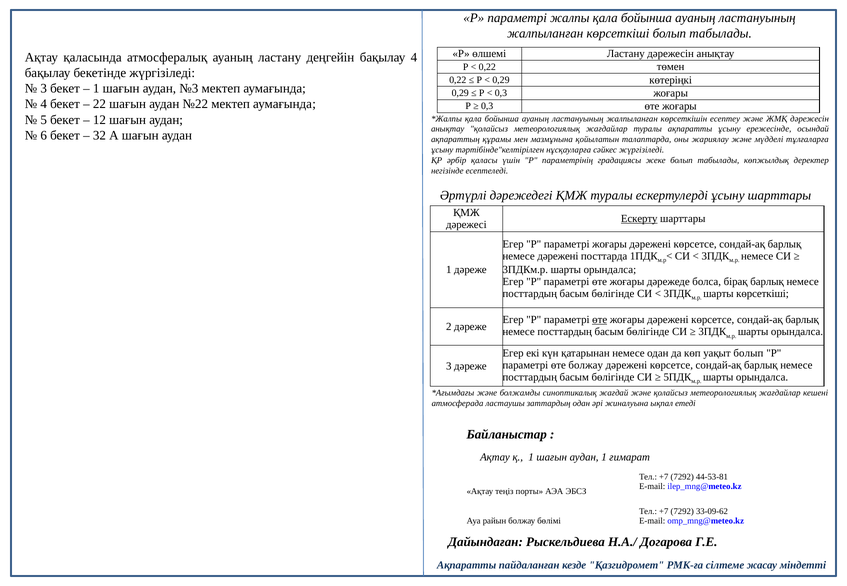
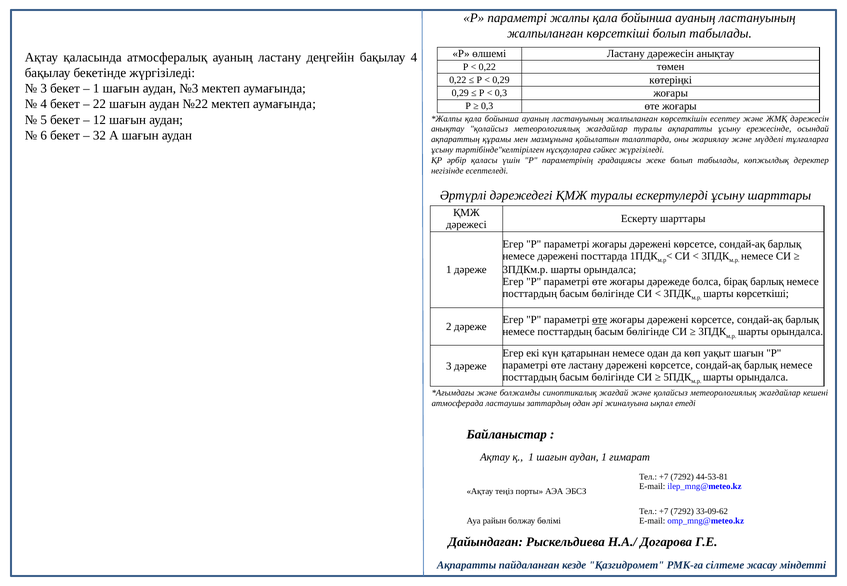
Ескерту underline: present -> none (639, 219)
уақыт болып: болып -> шағын (749, 353)
өте болжау: болжау -> ластану (586, 365)
